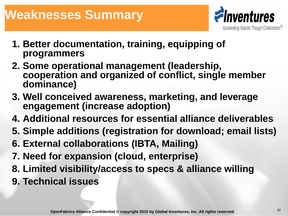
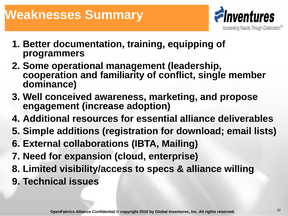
organized: organized -> familiarity (122, 75)
leverage: leverage -> propose (239, 97)
